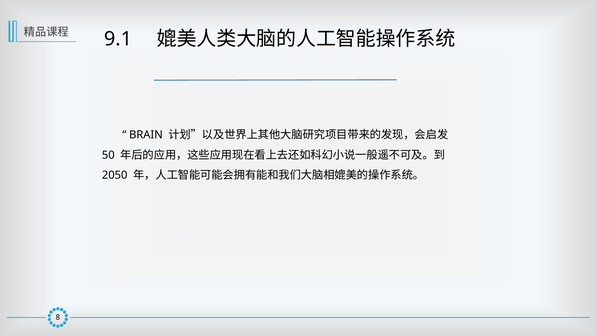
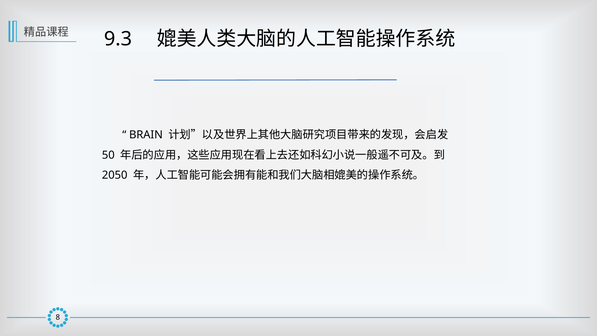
9.1: 9.1 -> 9.3 (118, 39)
